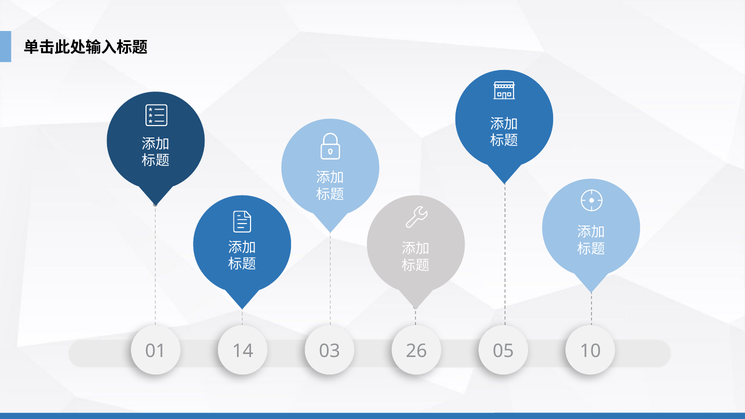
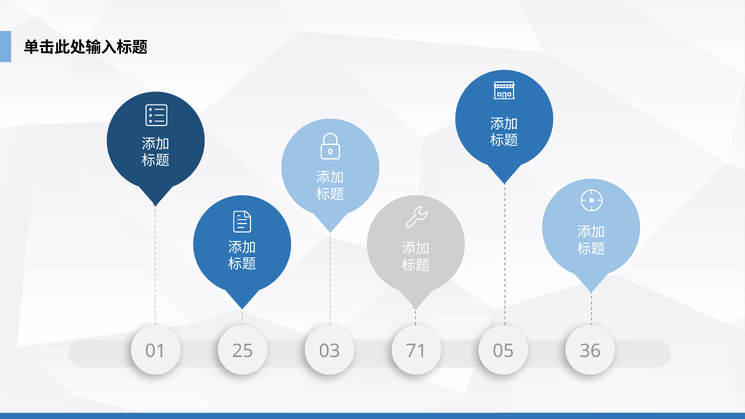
14: 14 -> 25 (243, 351)
26: 26 -> 71 (416, 351)
10: 10 -> 36 (590, 351)
